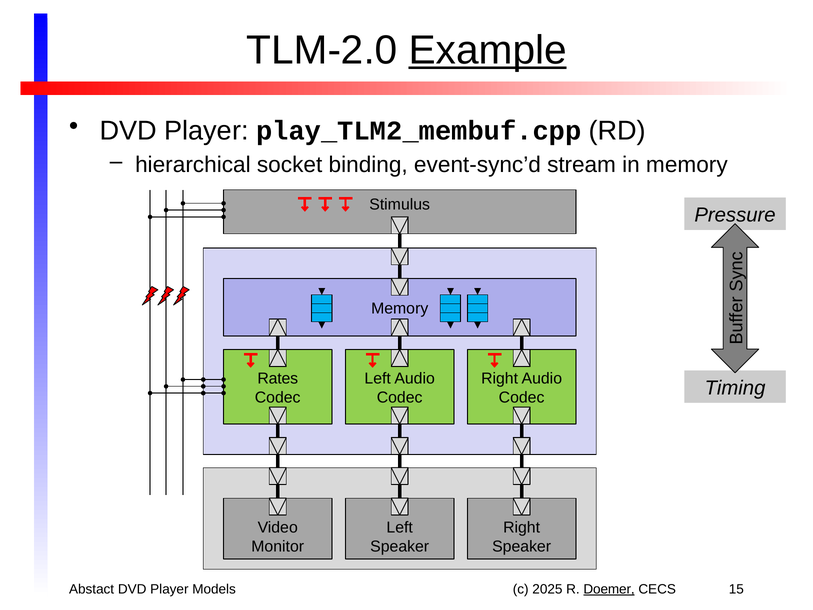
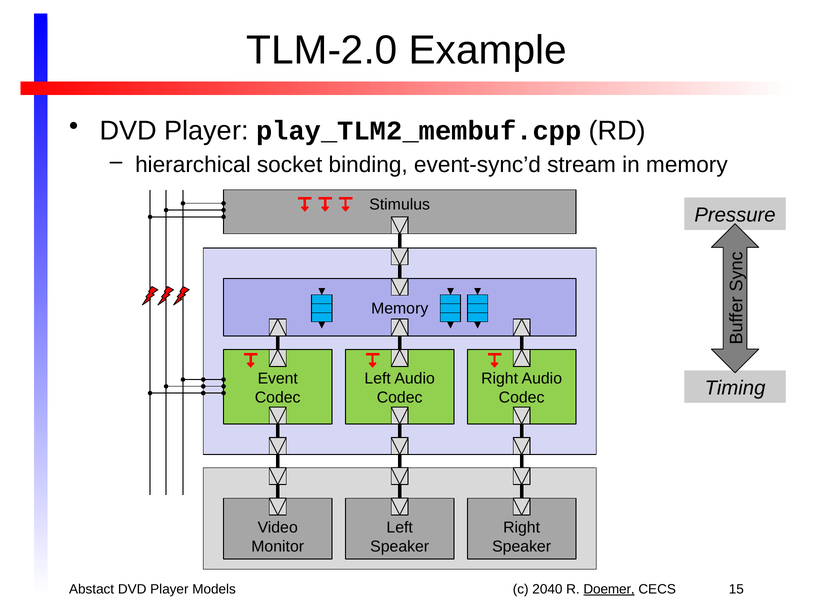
Example underline: present -> none (488, 50)
Rates: Rates -> Event (278, 378)
2025: 2025 -> 2040 (547, 589)
